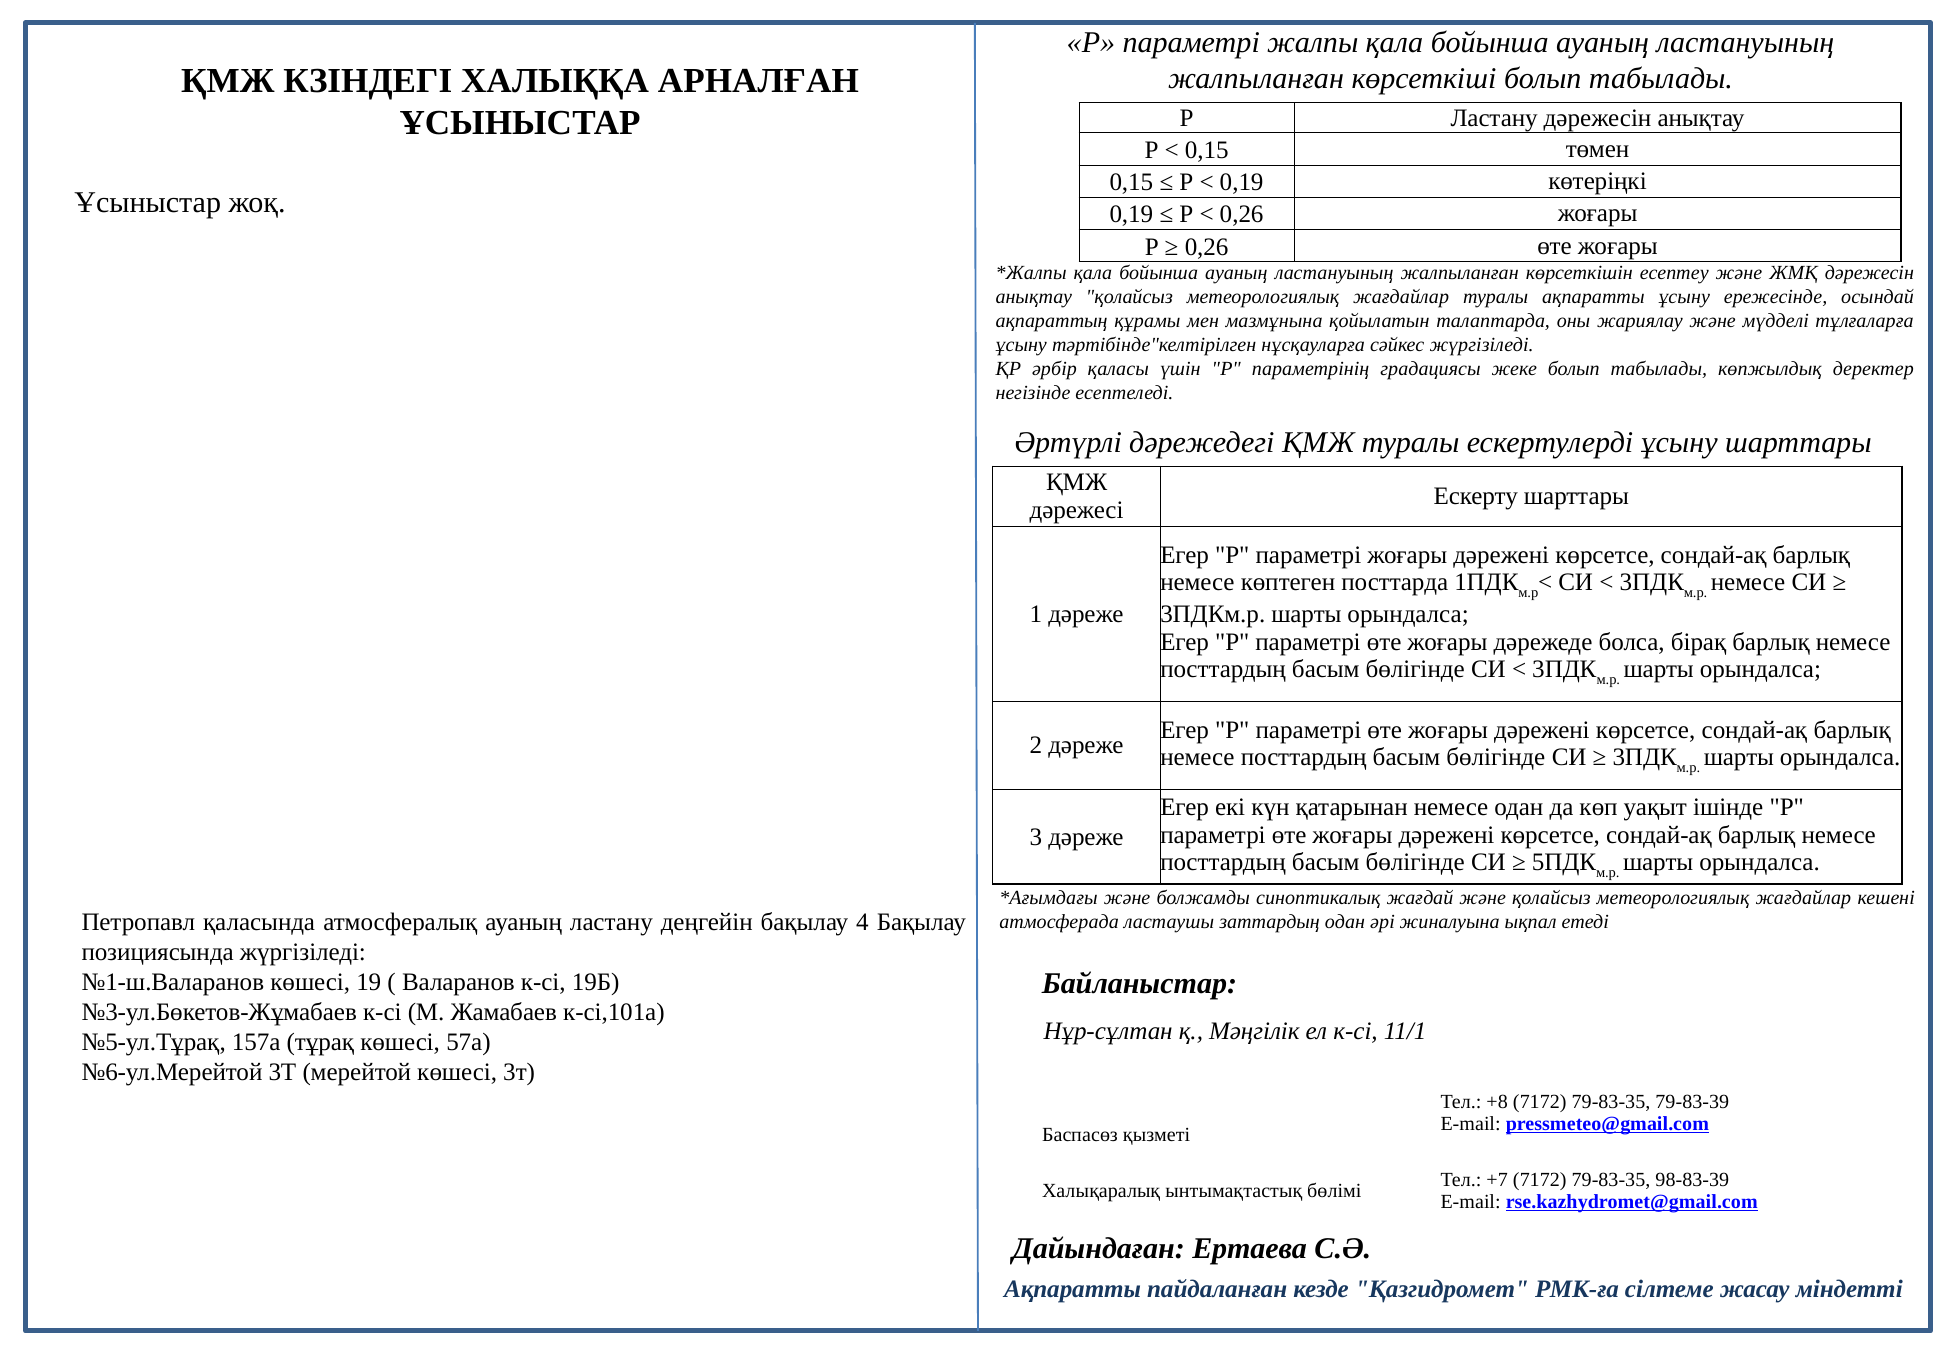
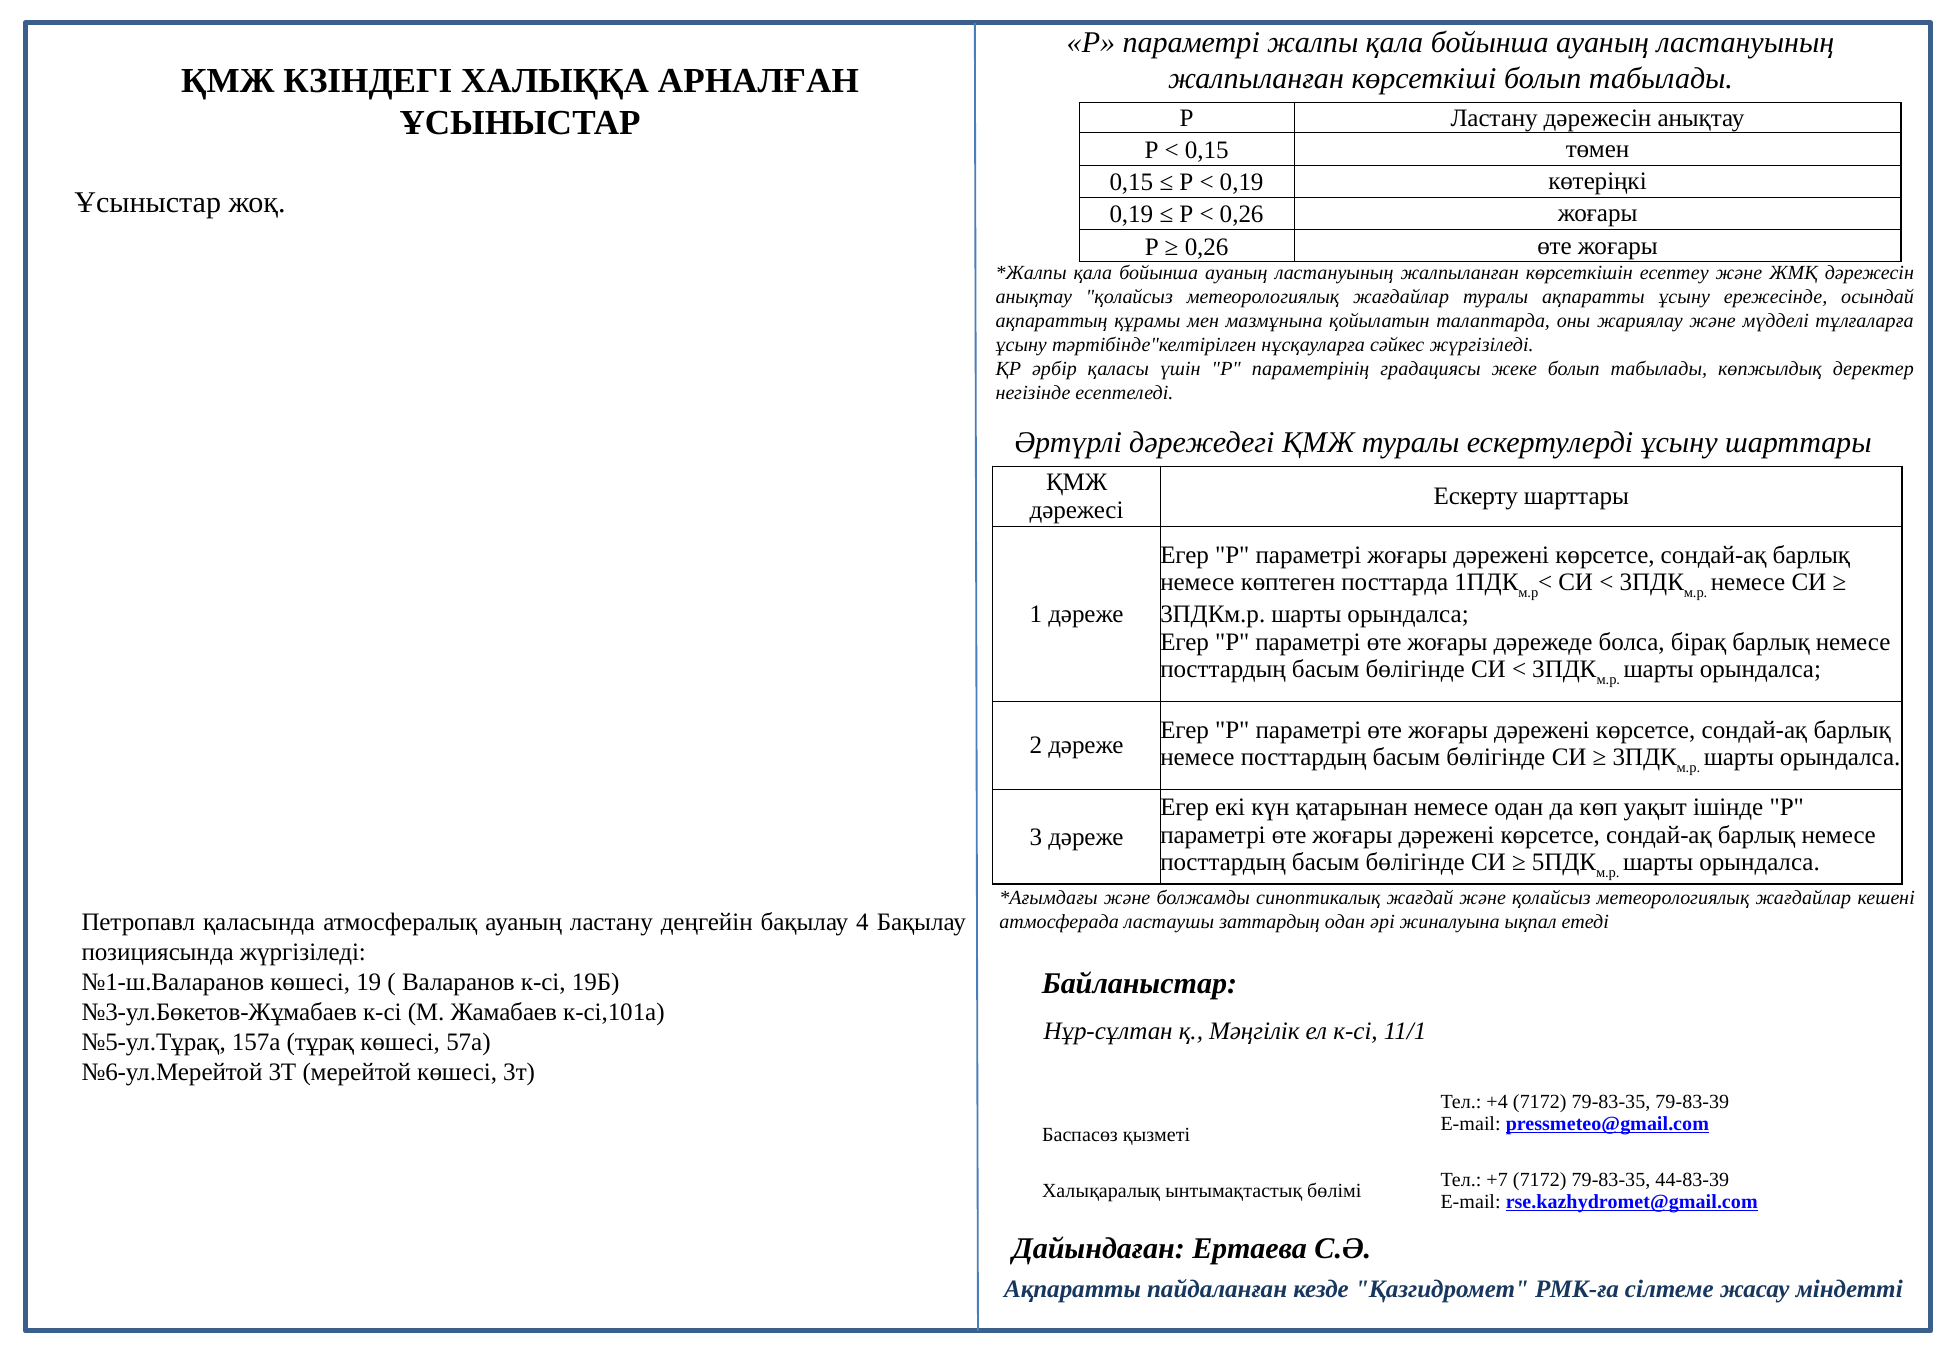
+8: +8 -> +4 (1497, 1102)
98-83-39: 98-83-39 -> 44-83-39 (1692, 1180)
